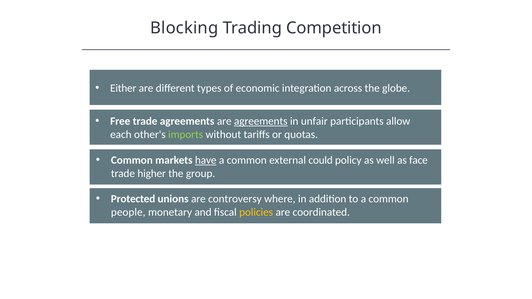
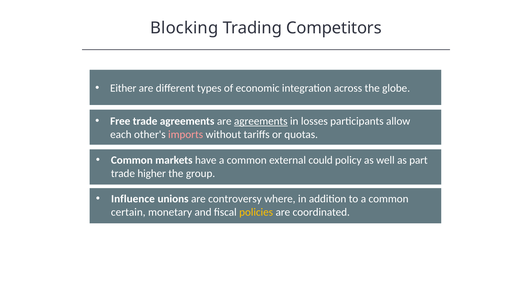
Competition: Competition -> Competitors (334, 28)
unfair: unfair -> losses (314, 121)
imports colour: light green -> pink (186, 135)
have underline: present -> none (206, 160)
face: face -> part (418, 160)
Protected: Protected -> Influence (133, 199)
people: people -> certain (128, 212)
